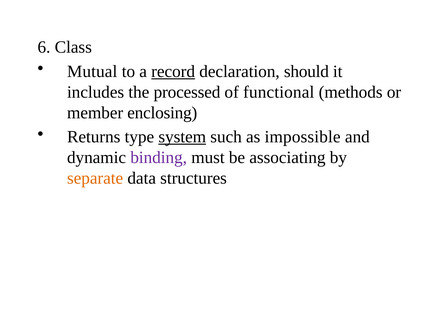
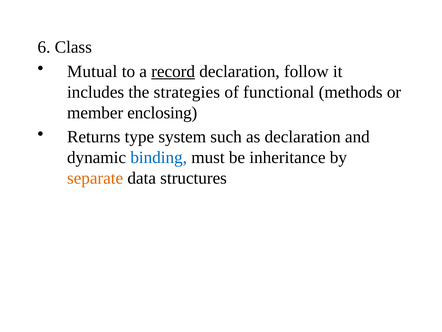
should: should -> follow (306, 71)
processed: processed -> strategies (187, 92)
system underline: present -> none (182, 137)
as impossible: impossible -> declaration (303, 137)
binding colour: purple -> blue (159, 157)
associating: associating -> inheritance (287, 157)
